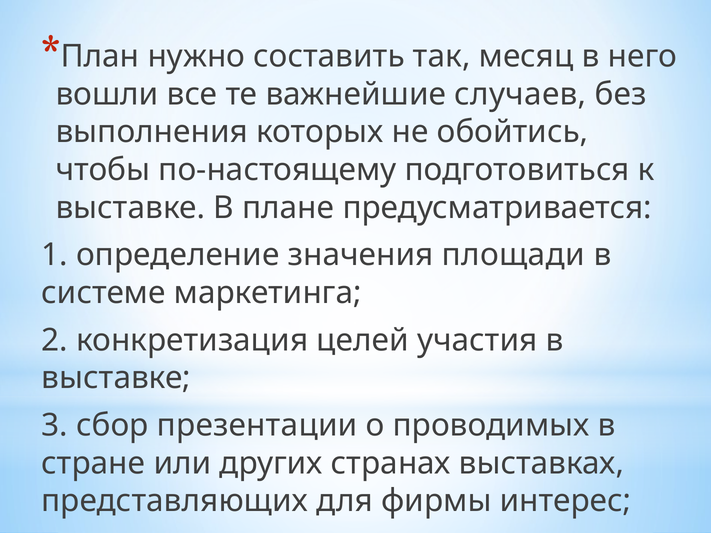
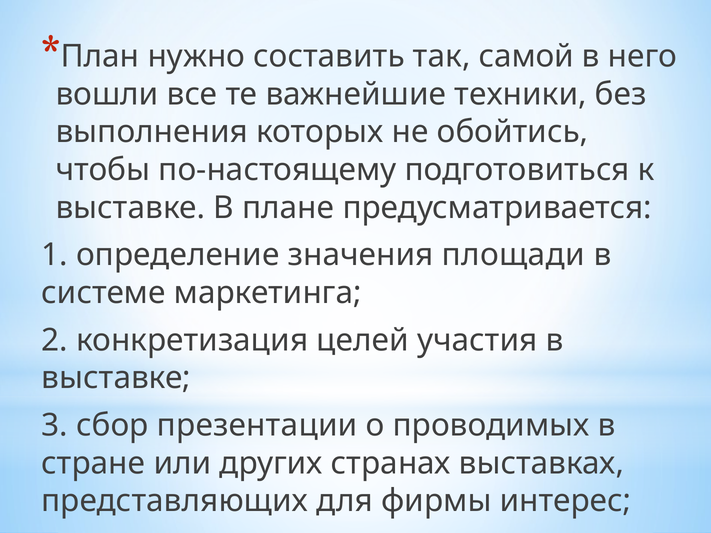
месяц: месяц -> самой (526, 56)
случаев: случаев -> техники (521, 94)
